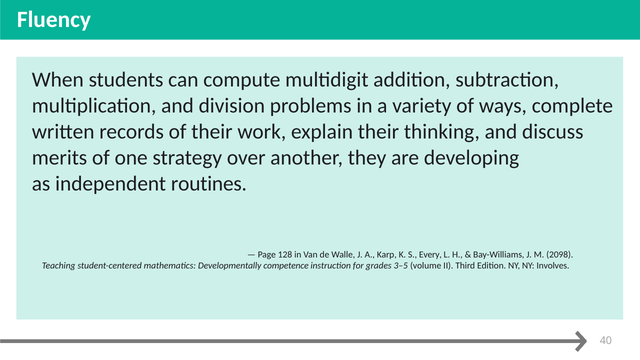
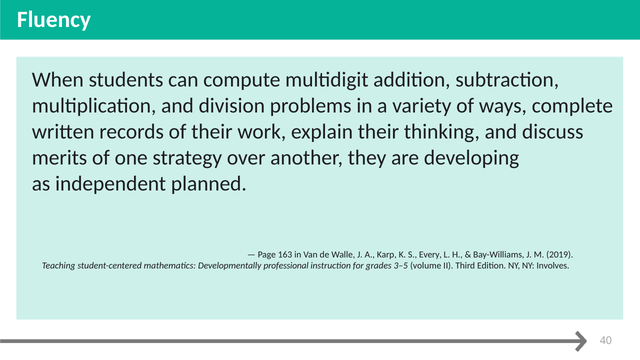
routines: routines -> planned (209, 184)
128: 128 -> 163 (285, 254)
2098: 2098 -> 2019 (560, 254)
competence: competence -> professional (286, 266)
